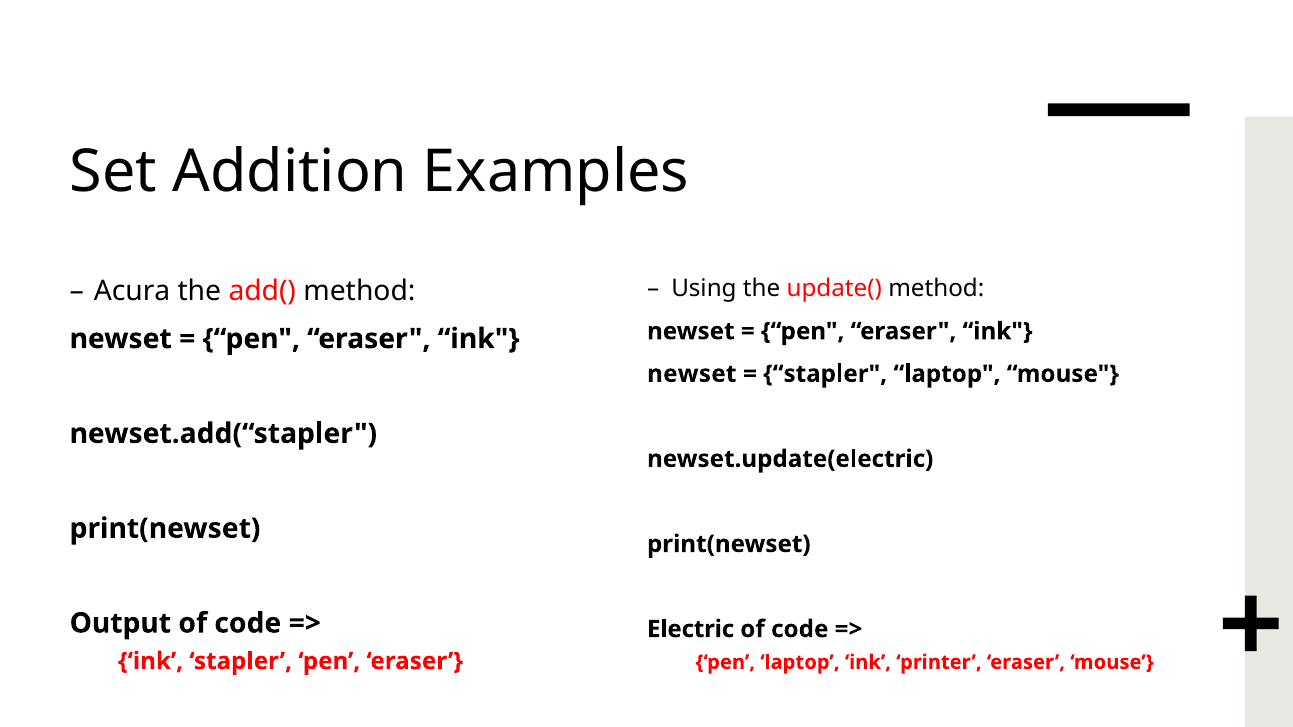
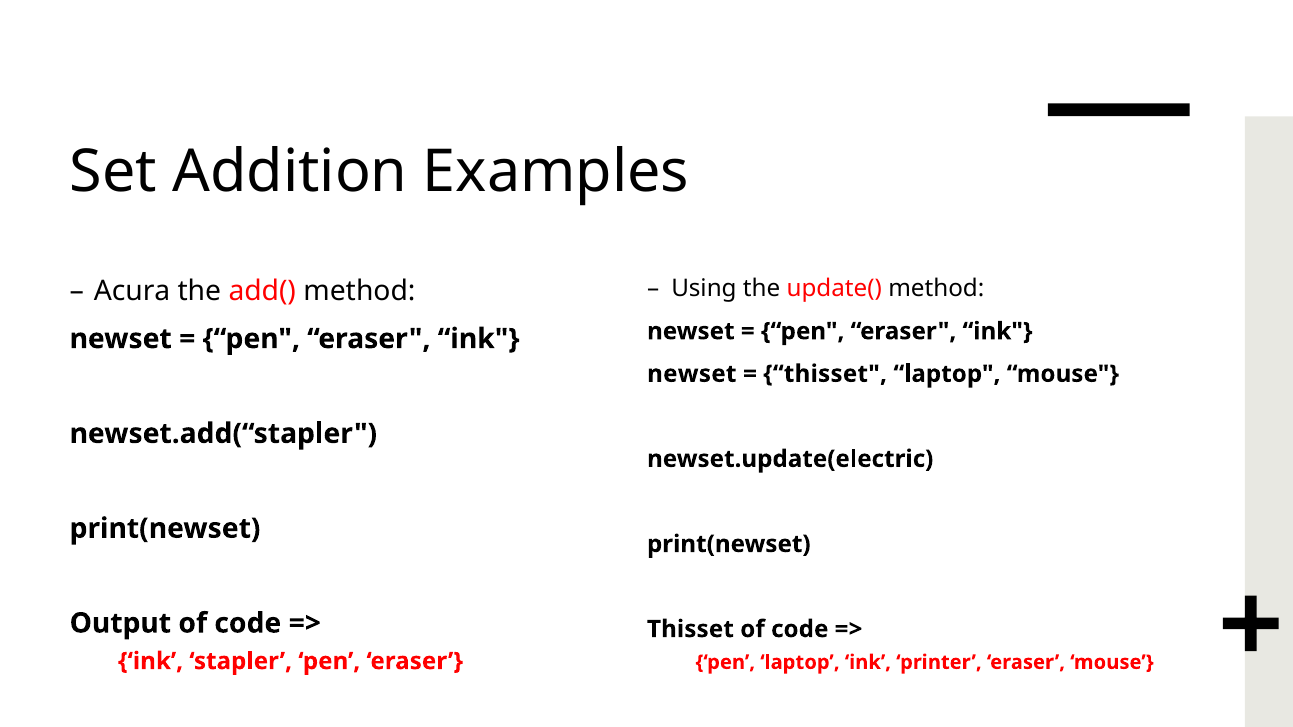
stapler: stapler -> thisset (825, 374)
Electric: Electric -> Thisset (690, 629)
